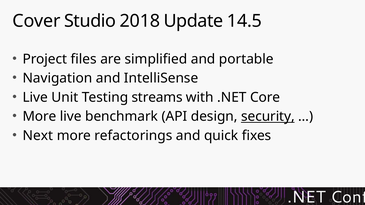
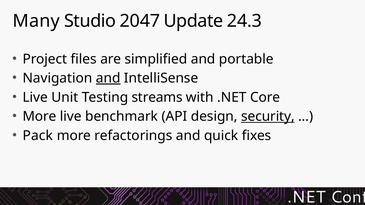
Cover: Cover -> Many (36, 21)
2018: 2018 -> 2047 (140, 21)
14.5: 14.5 -> 24.3 (244, 21)
and underline: none -> present (108, 78)
Next: Next -> Pack (38, 136)
